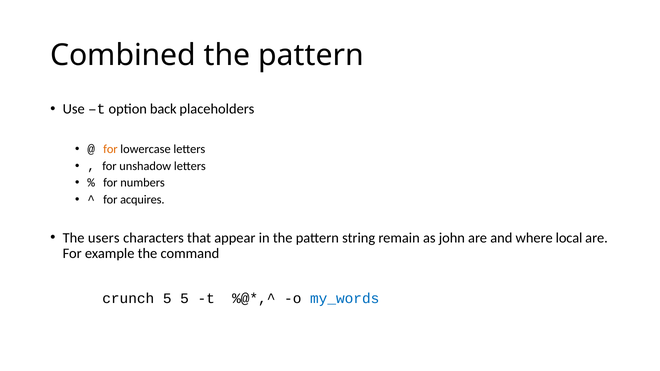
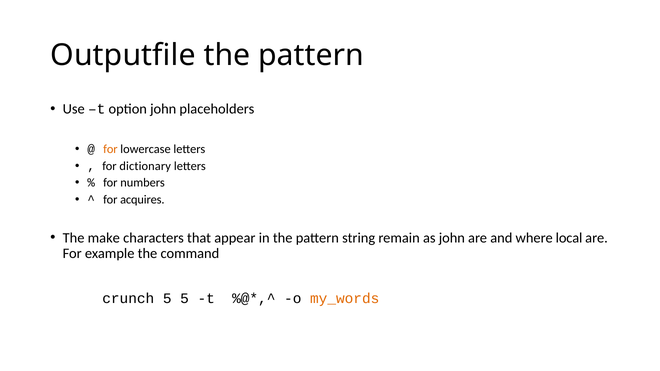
Combined: Combined -> Outputfile (123, 55)
option back: back -> john (163, 109)
unshadow: unshadow -> dictionary (145, 166)
users: users -> make (104, 238)
my_words colour: blue -> orange (345, 298)
